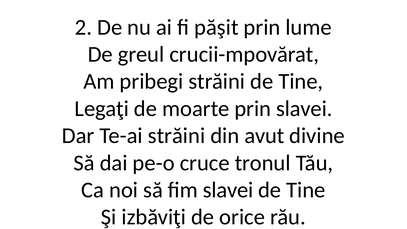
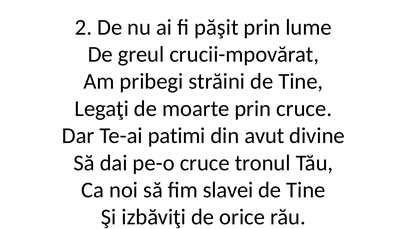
prin slavei: slavei -> cruce (304, 109)
Te-ai străini: străini -> patimi (177, 136)
